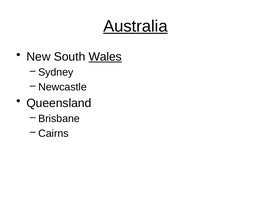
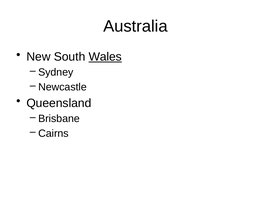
Australia underline: present -> none (135, 26)
